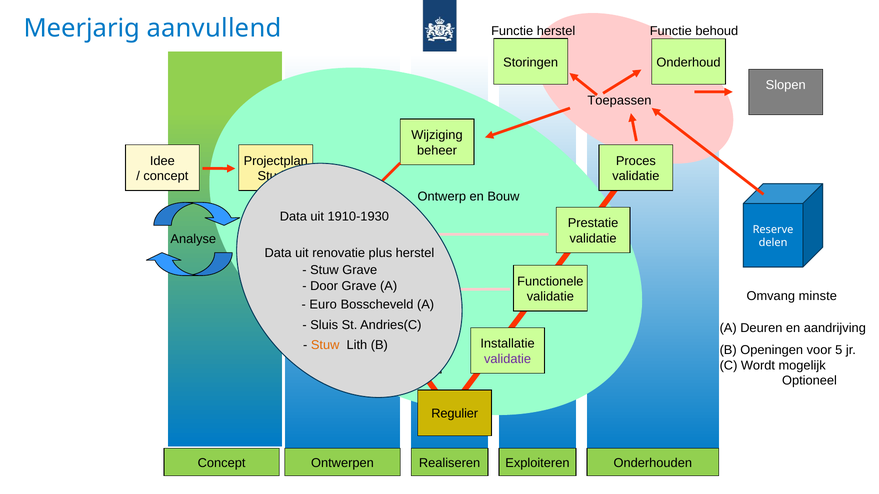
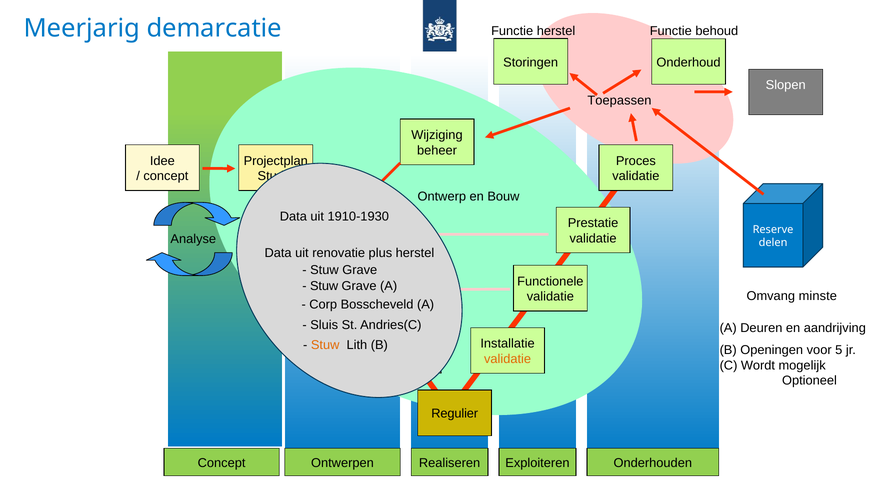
aanvullend: aanvullend -> demarcatie (214, 28)
Door: Door -> Stuw (324, 286)
Euro: Euro -> Corp (323, 305)
validatie colour: purple -> orange (508, 359)
